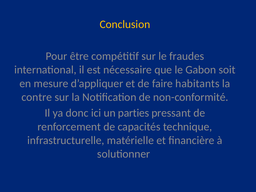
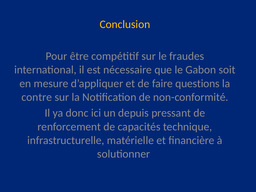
habitants: habitants -> questions (197, 83)
parties: parties -> depuis (133, 113)
